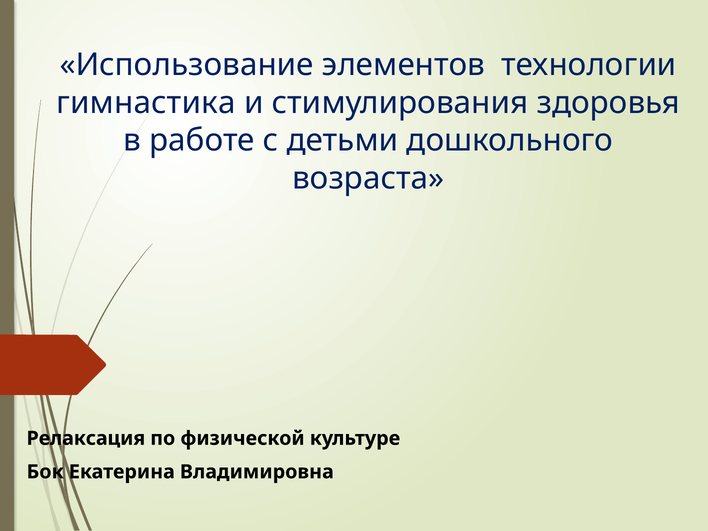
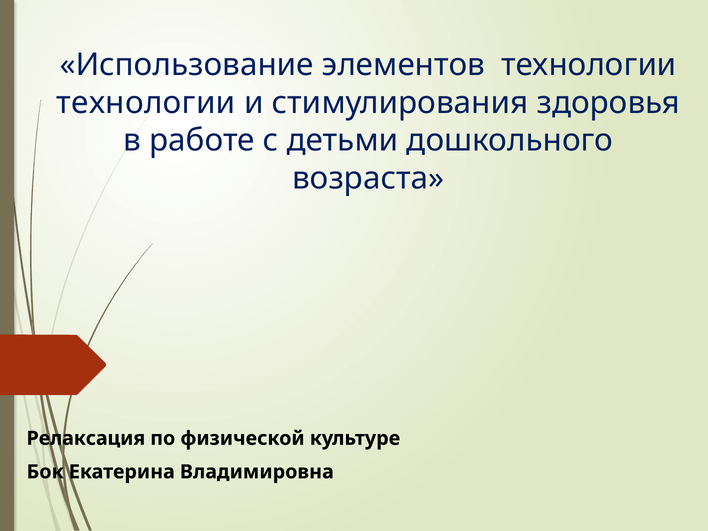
гимнастика: гимнастика -> технологии (146, 103)
